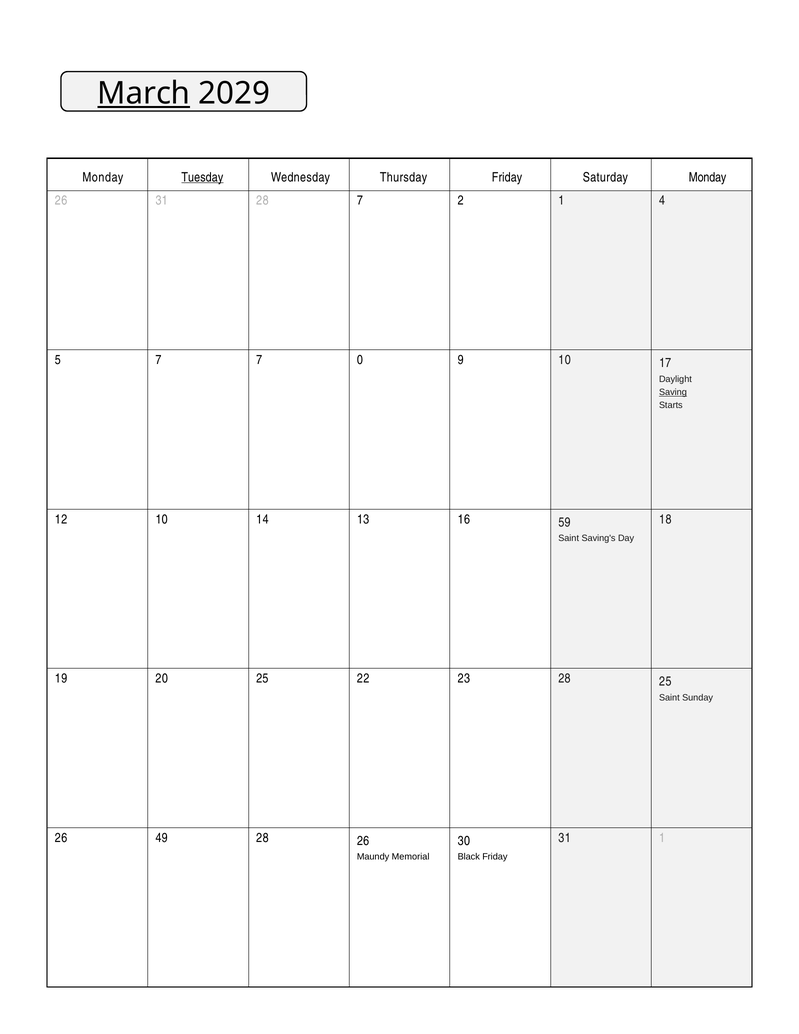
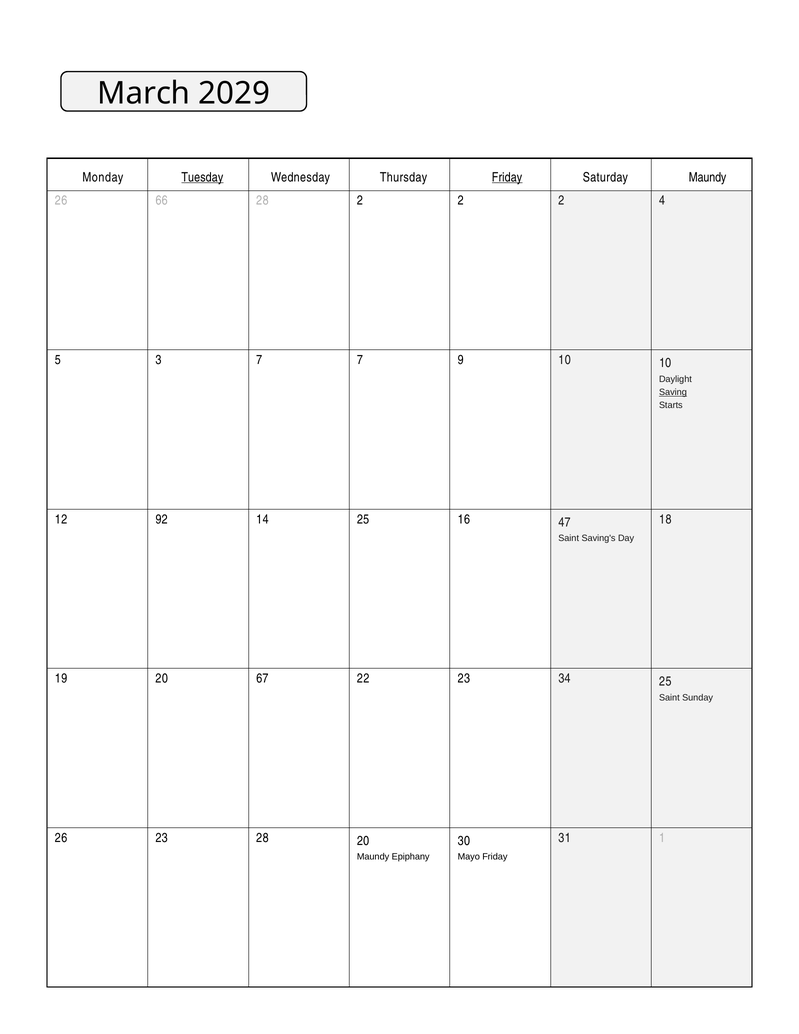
March underline: present -> none (144, 94)
Friday underline: none -> present (507, 177)
Saturday Monday: Monday -> Maundy (708, 177)
26 31: 31 -> 66 (162, 201)
28 7: 7 -> 2 (360, 201)
1: 1 -> 2 (561, 201)
5 7: 7 -> 3 (158, 360)
7 0: 0 -> 7 (360, 360)
10 17: 17 -> 10 (665, 363)
12 10: 10 -> 92 (162, 519)
14 13: 13 -> 25 (363, 519)
59: 59 -> 47 (564, 522)
20 25: 25 -> 67 (262, 679)
23 28: 28 -> 34 (564, 679)
26 49: 49 -> 23 (162, 838)
28 26: 26 -> 20 (363, 841)
Memorial: Memorial -> Epiphany (411, 857)
Black: Black -> Mayo (469, 857)
